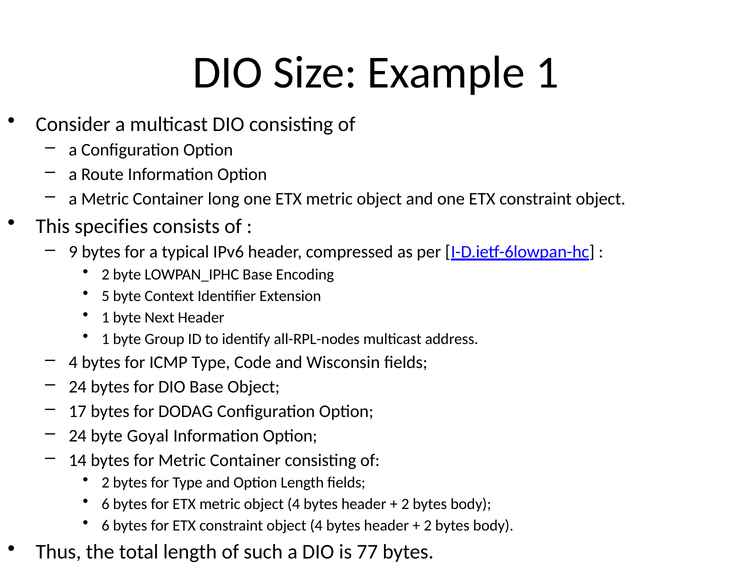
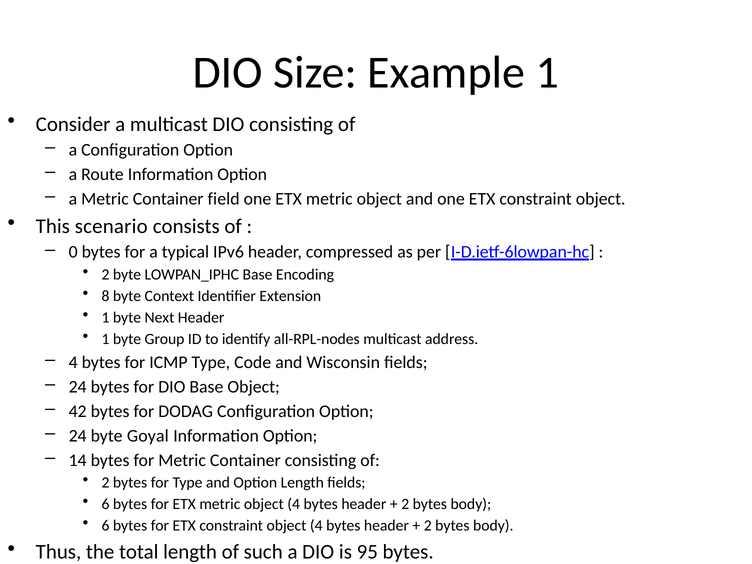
long: long -> field (224, 199)
specifies: specifies -> scenario (111, 226)
9: 9 -> 0 (73, 252)
5: 5 -> 8 (105, 296)
17: 17 -> 42 (78, 411)
77: 77 -> 95 (367, 552)
